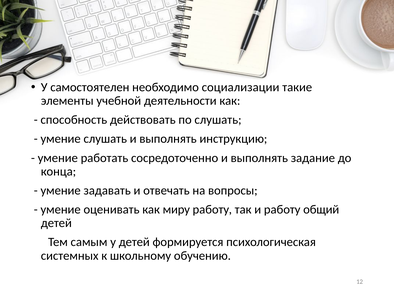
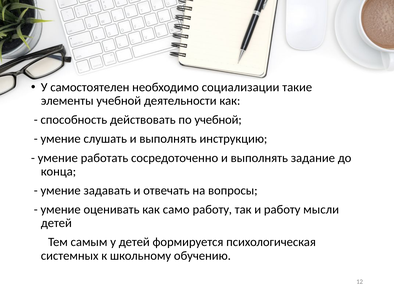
по слушать: слушать -> учебной (218, 120)
миру: миру -> само (176, 210)
общий: общий -> мысли (321, 210)
